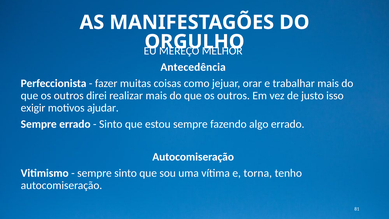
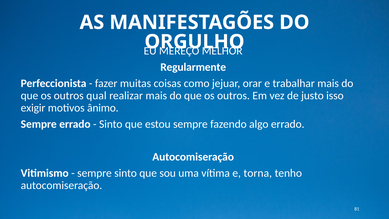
Antecedência: Antecedência -> Regularmente (193, 67)
direi: direi -> qual (96, 96)
ajudar: ajudar -> ânimo (103, 108)
